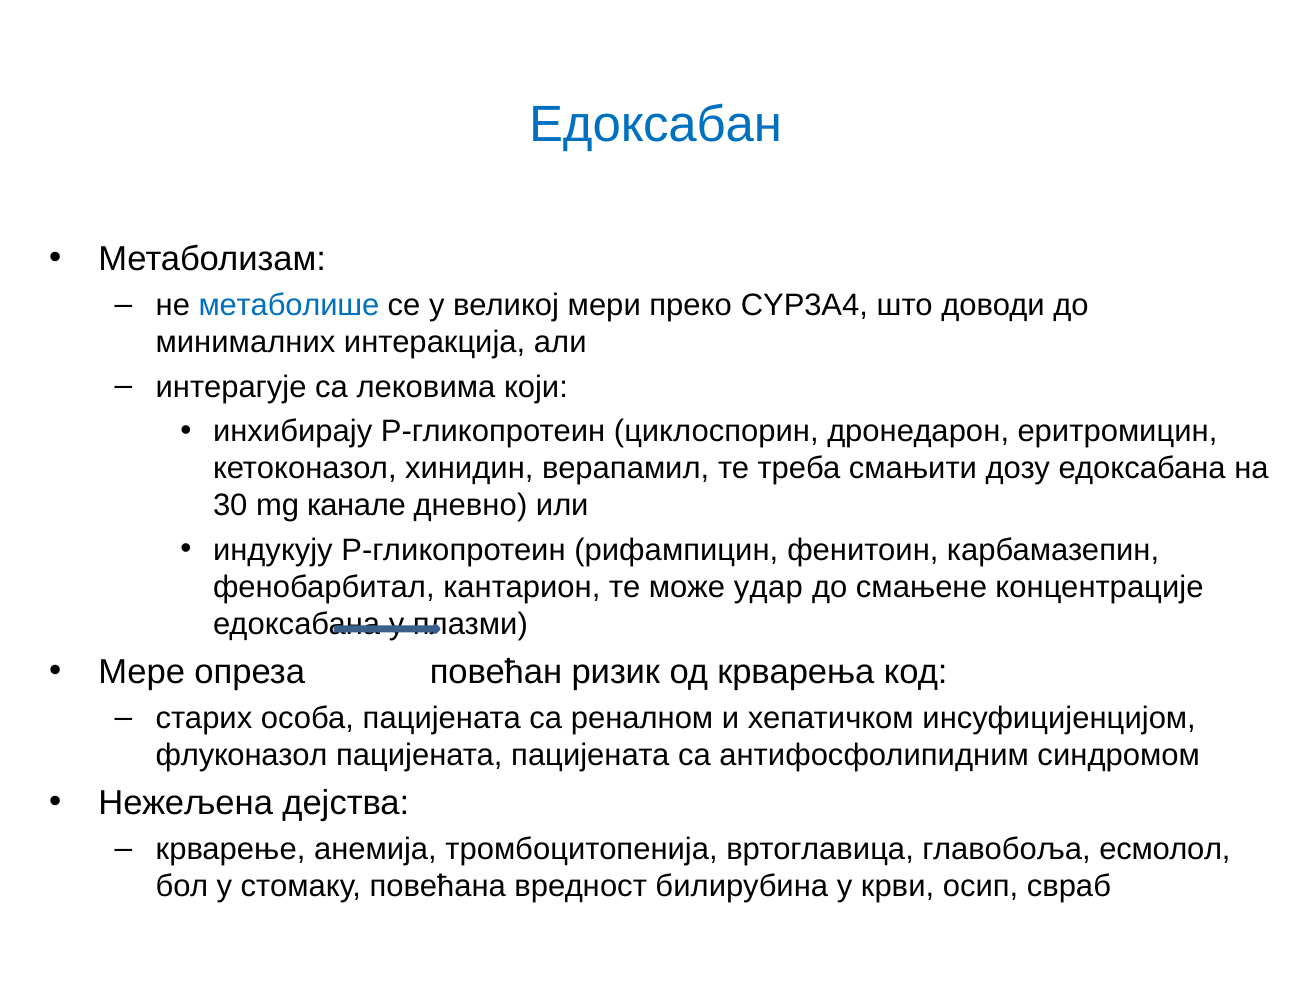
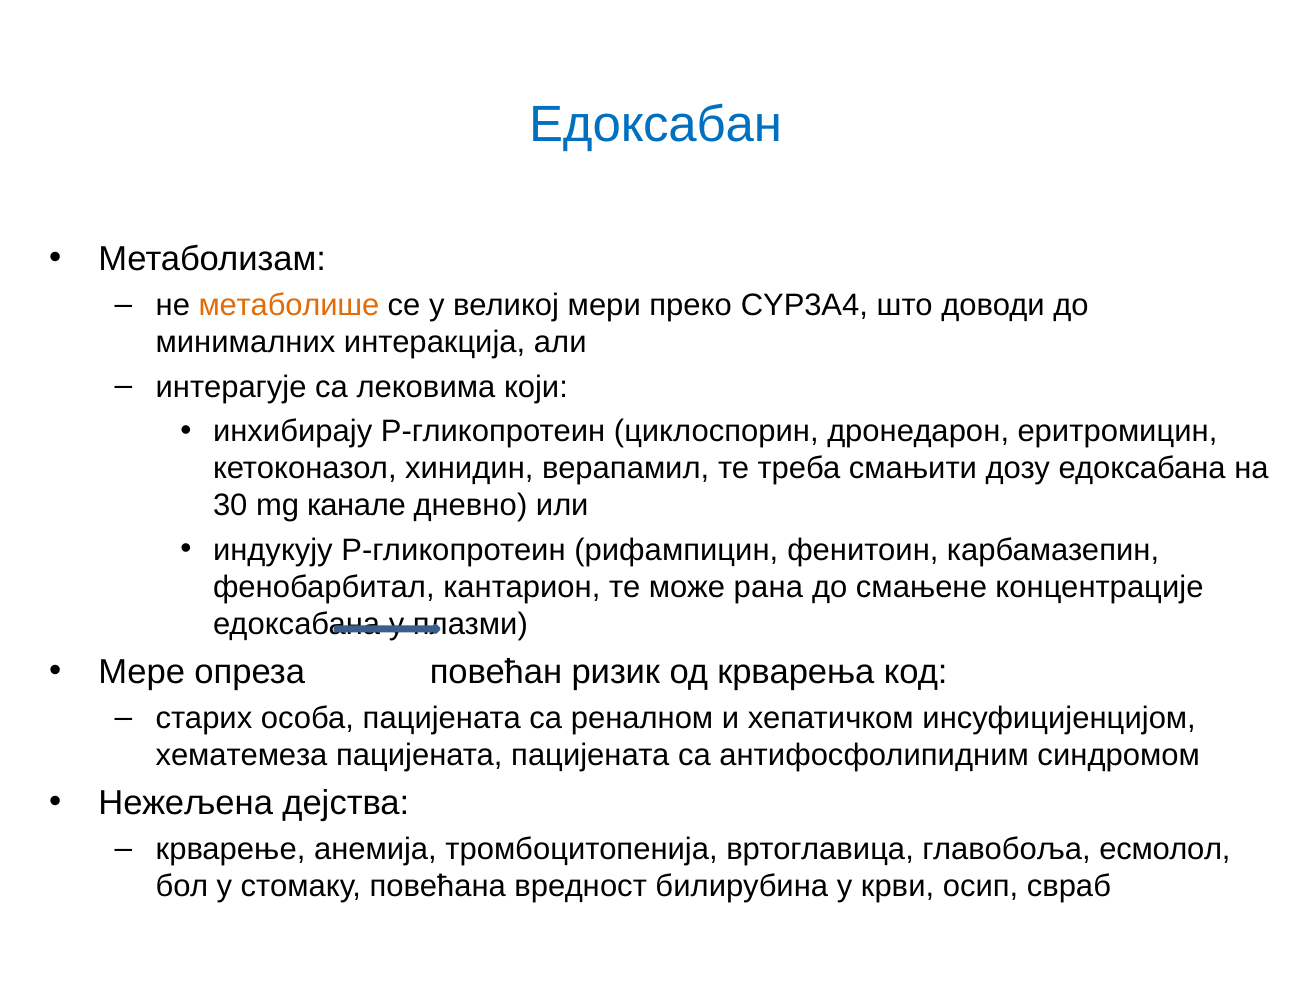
метаболише colour: blue -> orange (289, 306)
удар: удар -> рана (768, 587)
флуконазол: флуконазол -> хематемеза (242, 756)
